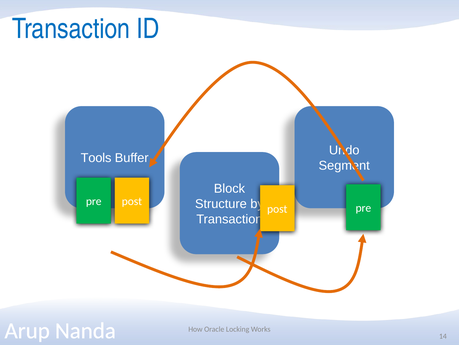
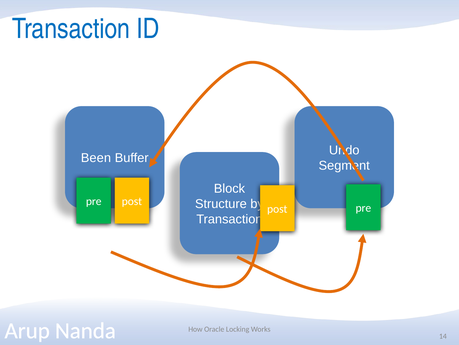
Tools: Tools -> Been (96, 158)
